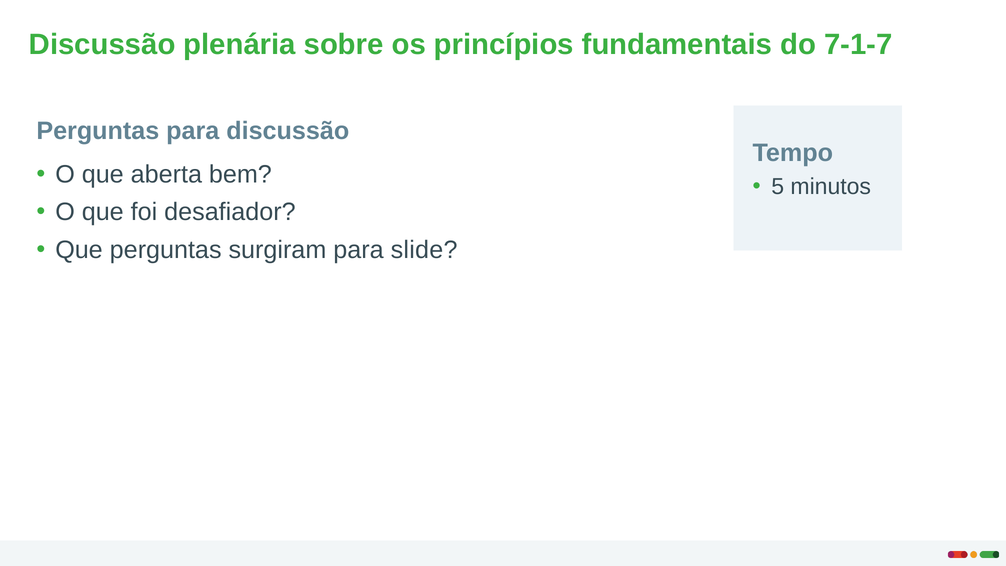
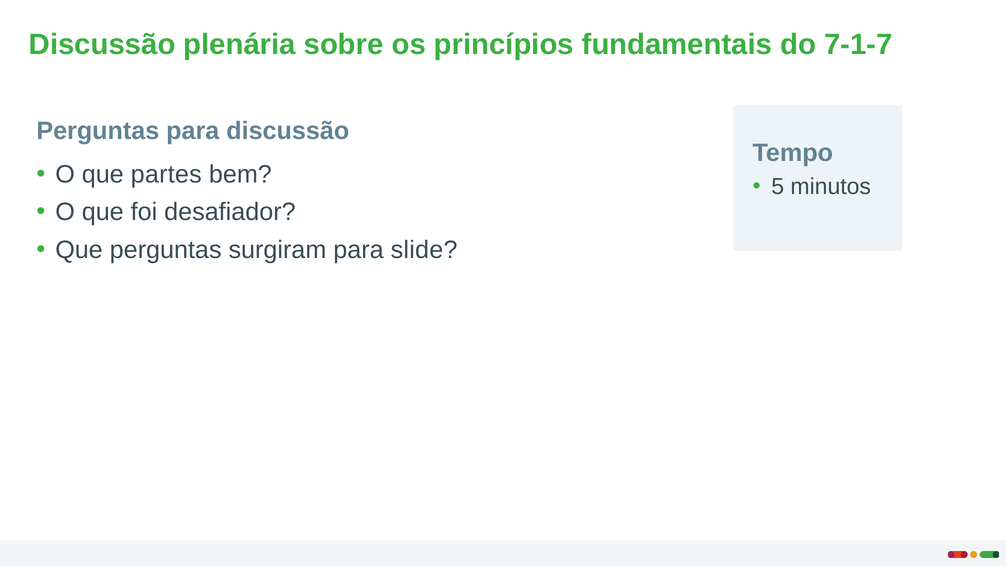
aberta: aberta -> partes (166, 174)
